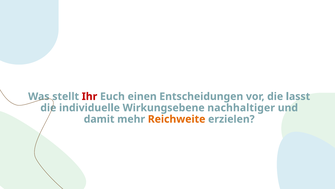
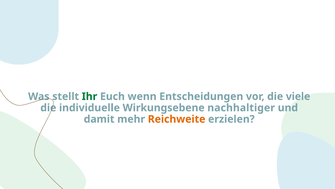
Ihr colour: red -> green (90, 96)
einen: einen -> wenn (142, 96)
lasst: lasst -> viele (298, 96)
